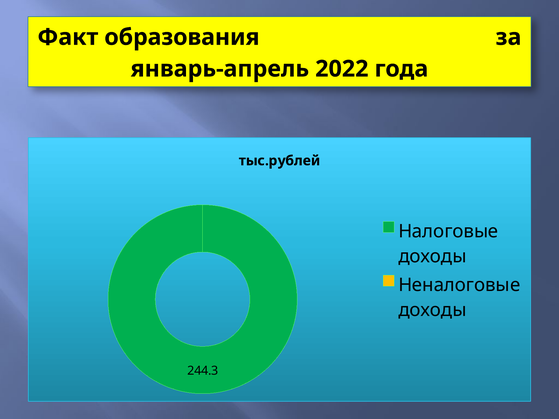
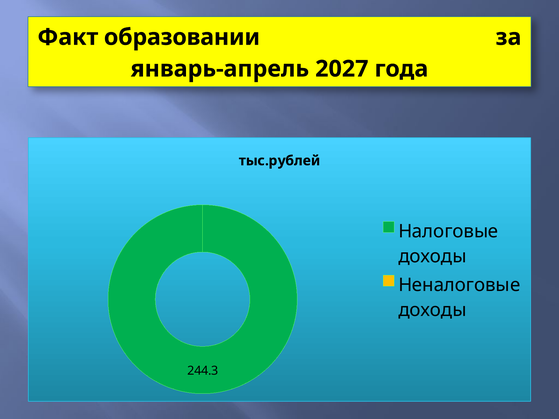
образования: образования -> образовании (182, 37)
2022: 2022 -> 2027 (342, 69)
